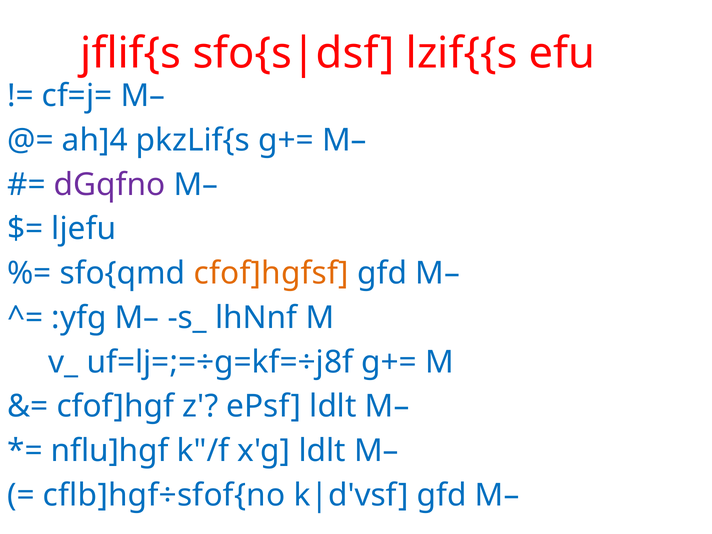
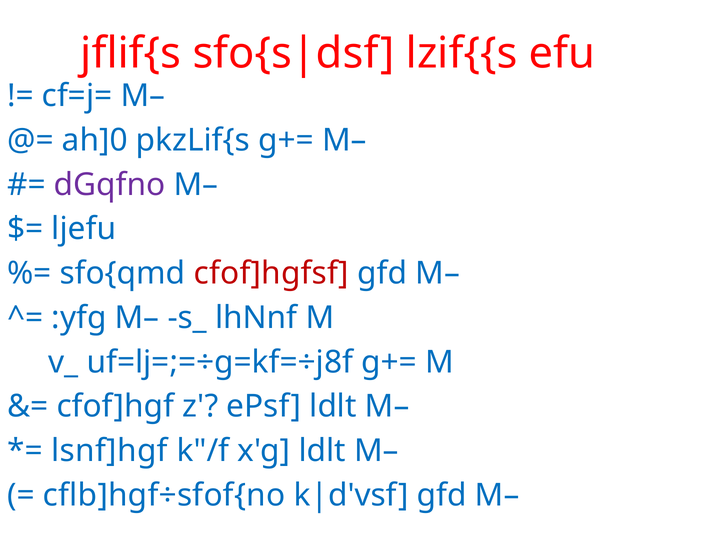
ah]4: ah]4 -> ah]0 (95, 140)
cfof]hgfsf colour: orange -> red (271, 273)
nflu]hgf: nflu]hgf -> lsnf]hgf (110, 451)
